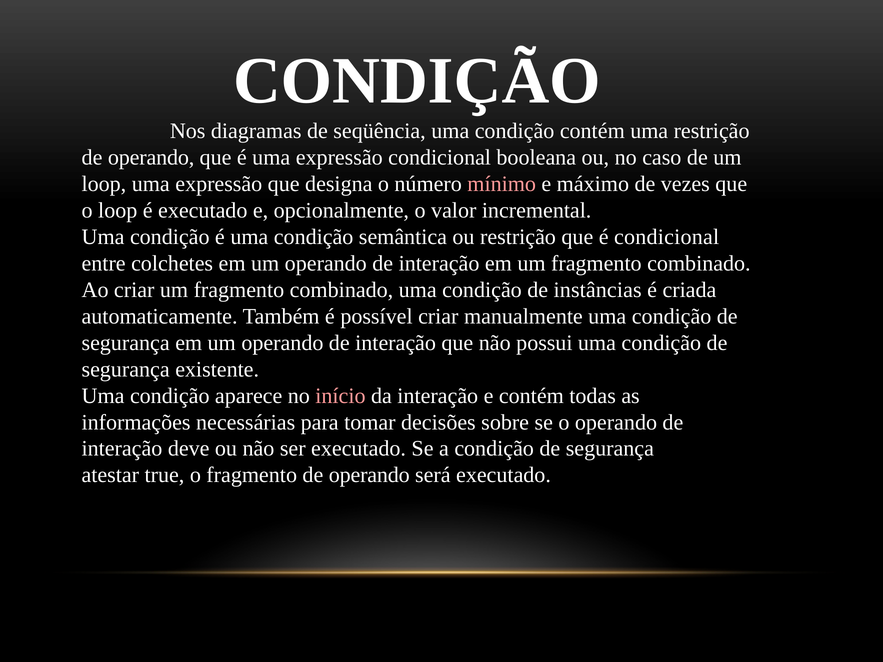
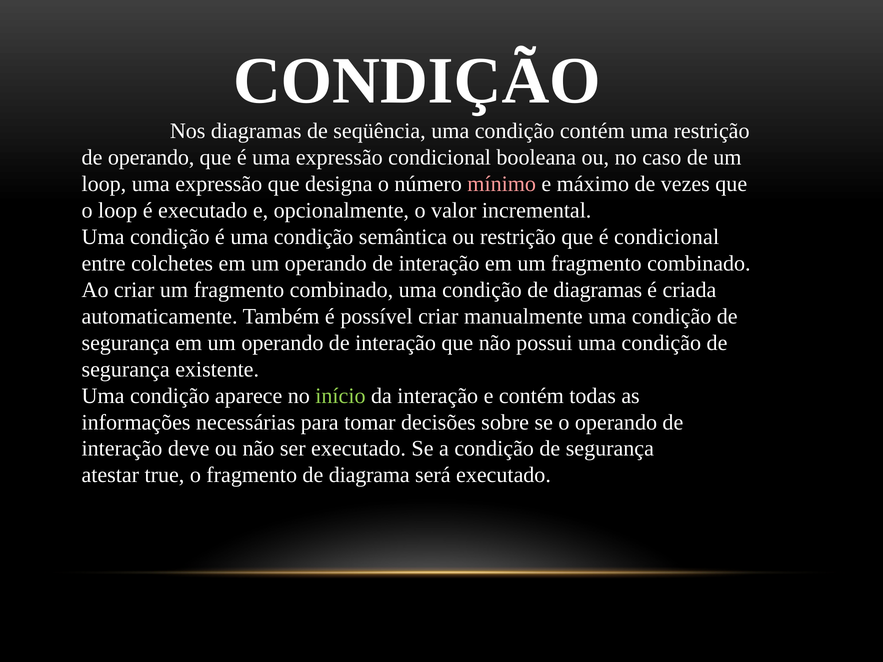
de instâncias: instâncias -> diagramas (598, 290)
início colour: pink -> light green (340, 396)
fragmento de operando: operando -> diagrama (369, 475)
